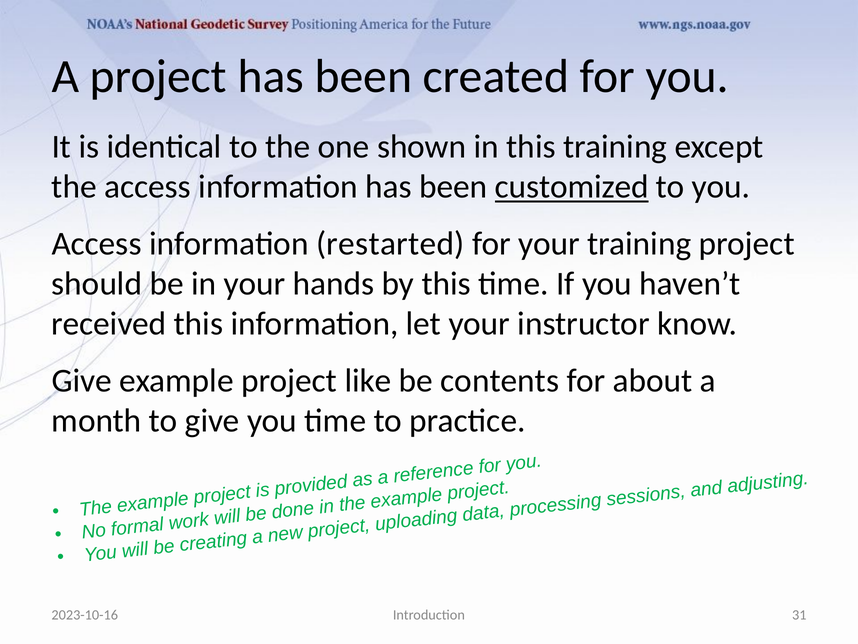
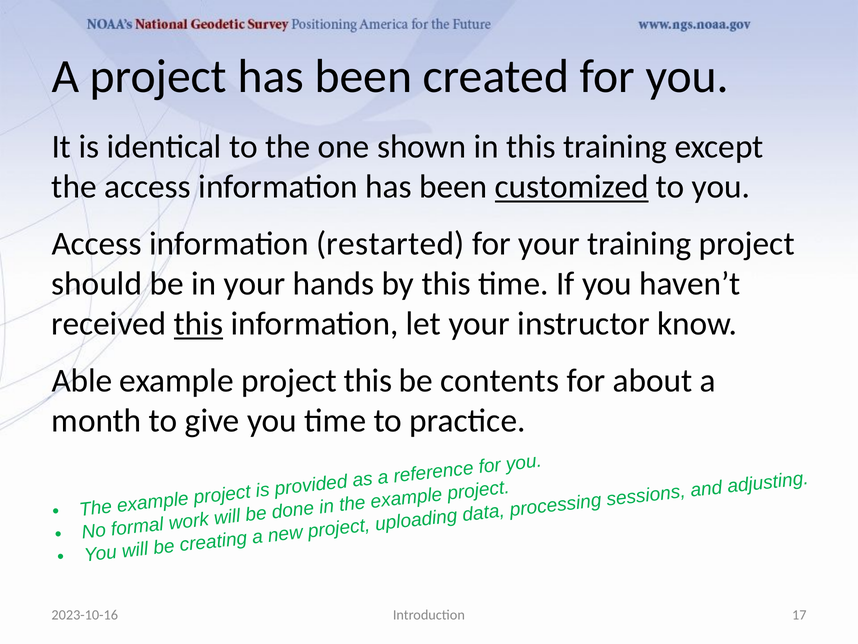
this underline: none -> present (198, 324)
Give: Give -> Able (82, 380)
project like: like -> this (368, 380)
31: 31 -> 17 (799, 614)
